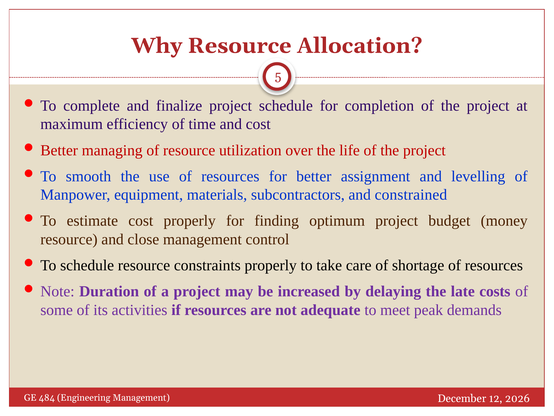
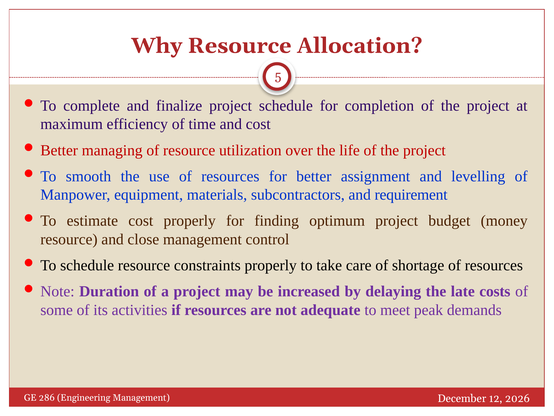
constrained: constrained -> requirement (411, 195)
484: 484 -> 286 (47, 397)
